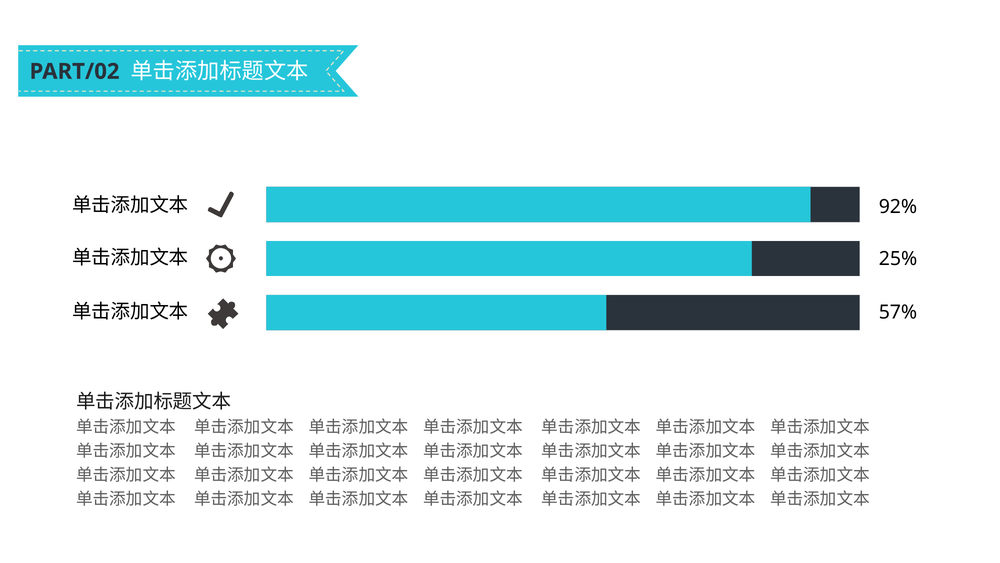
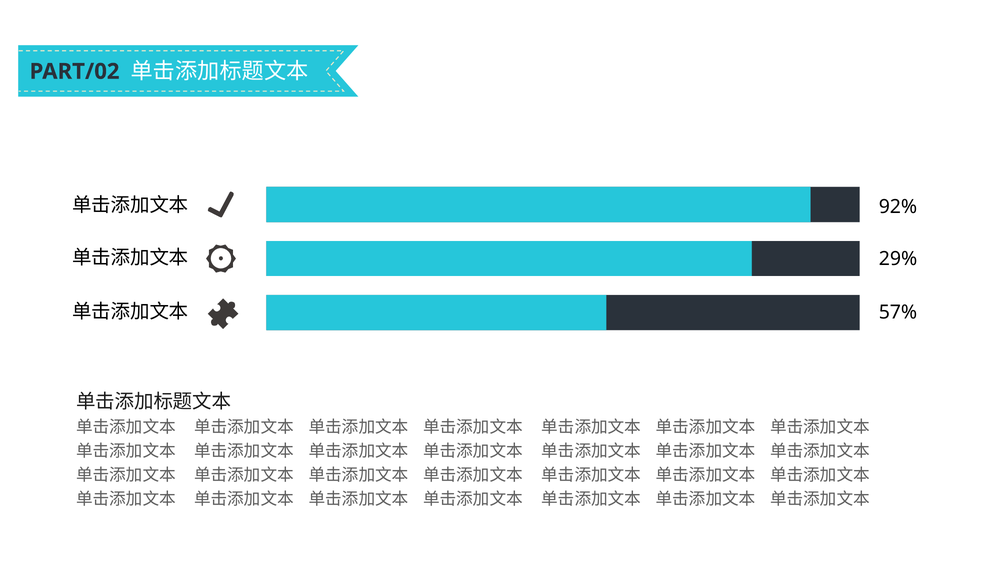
25%: 25% -> 29% (898, 258)
